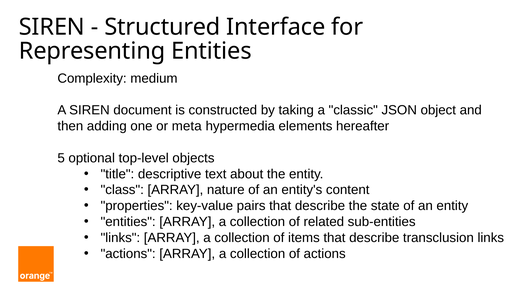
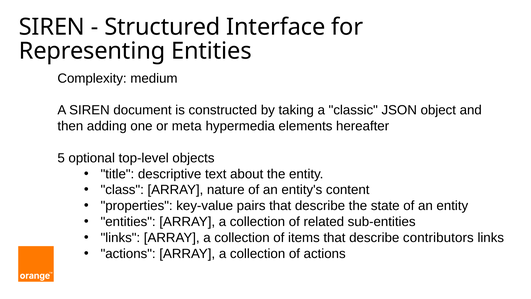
transclusion: transclusion -> contributors (438, 238)
